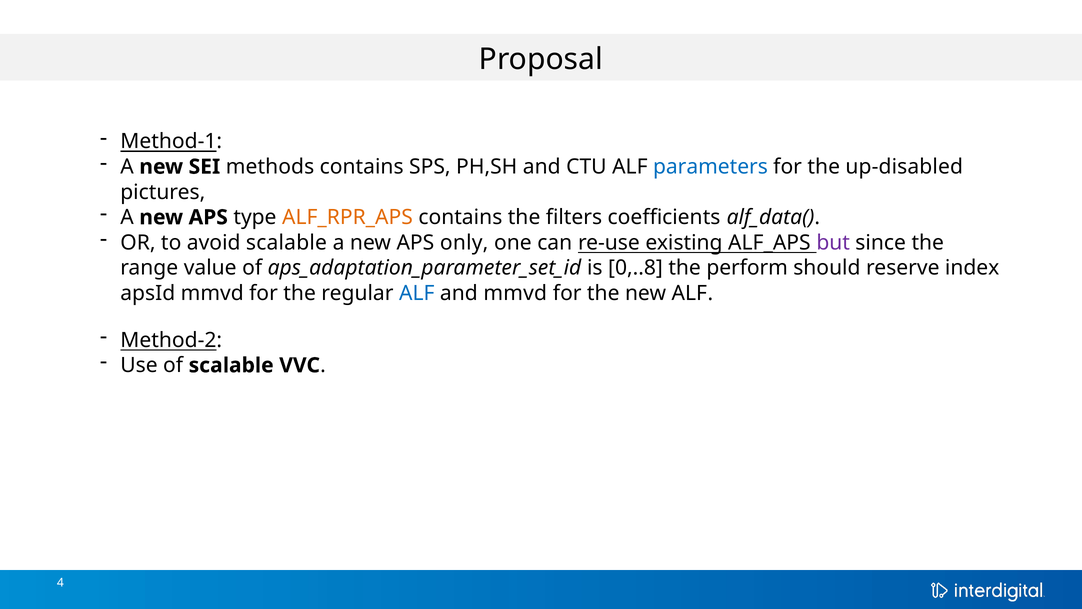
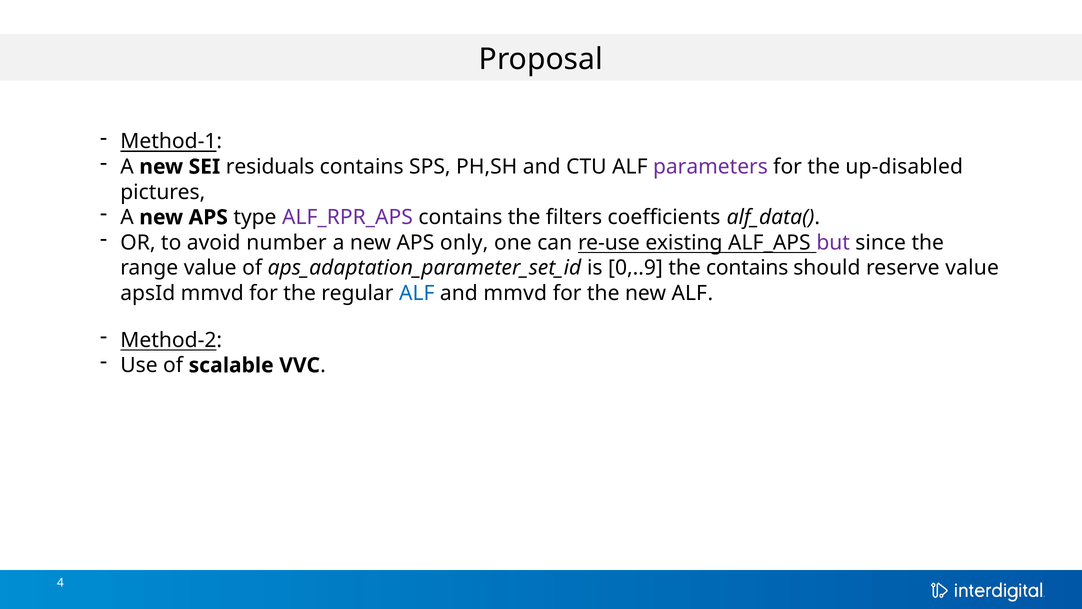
methods: methods -> residuals (270, 167)
parameters colour: blue -> purple (710, 167)
ALF_RPR_APS colour: orange -> purple (347, 217)
avoid scalable: scalable -> number (286, 242)
0,..8: 0,..8 -> 0,..9 (636, 268)
the perform: perform -> contains (747, 268)
reserve index: index -> value (972, 268)
